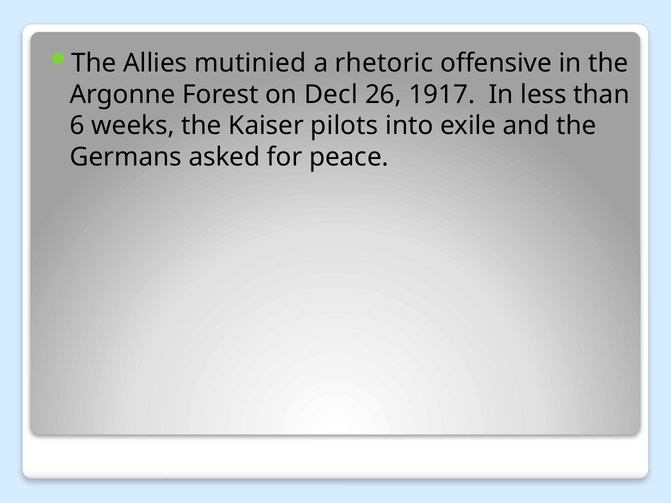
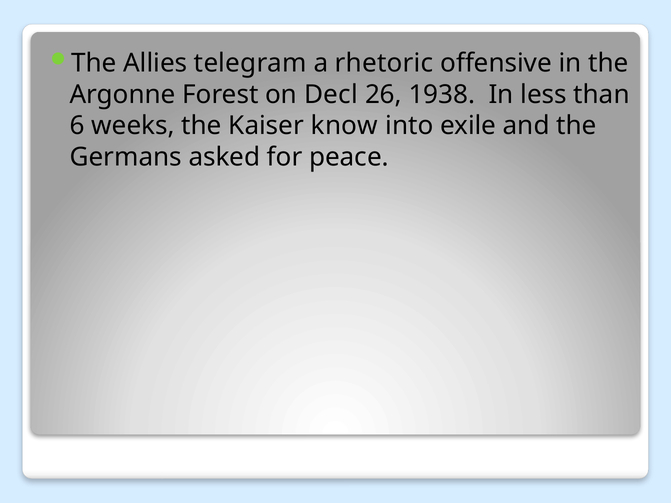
mutinied: mutinied -> telegram (250, 63)
1917: 1917 -> 1938 (442, 94)
pilots: pilots -> know (344, 126)
